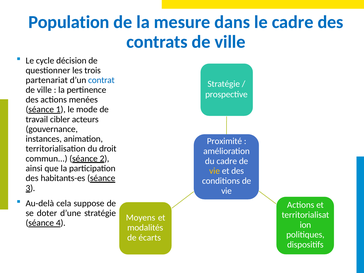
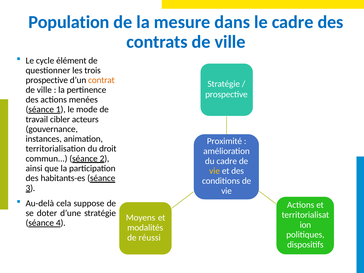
décision: décision -> élément (71, 61)
partenariat: partenariat -> prospective (47, 80)
contrat colour: blue -> orange (101, 80)
écarts: écarts -> réussi (150, 238)
